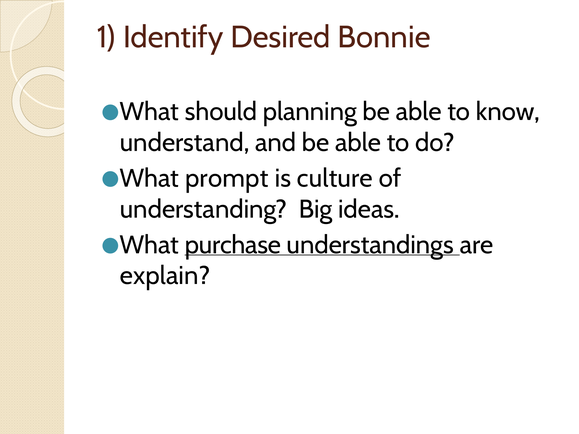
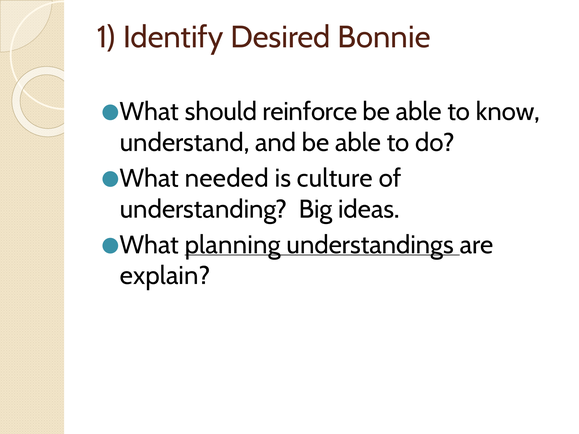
planning: planning -> reinforce (310, 112)
prompt: prompt -> needed (227, 178)
purchase: purchase -> planning (233, 245)
